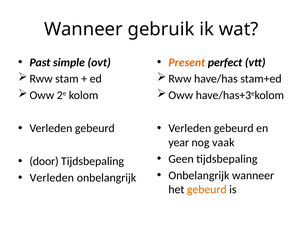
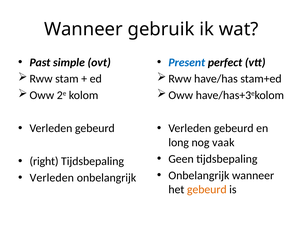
Present colour: orange -> blue (187, 62)
year: year -> long (179, 143)
door: door -> right (44, 161)
